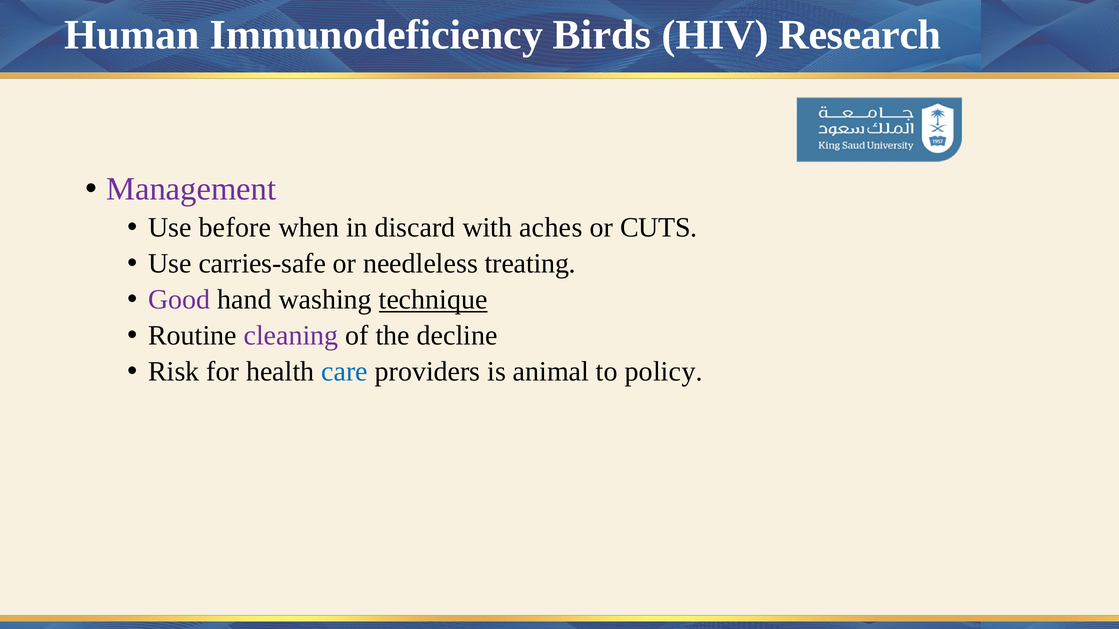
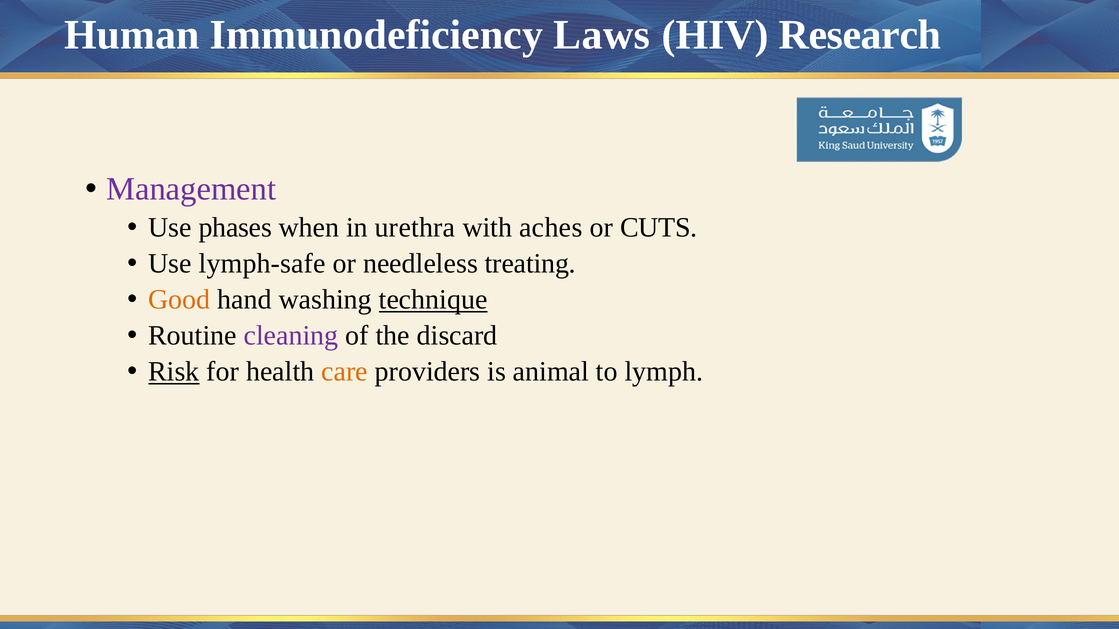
Birds: Birds -> Laws (602, 35)
before: before -> phases (235, 228)
discard: discard -> urethra (415, 228)
carries-safe: carries-safe -> lymph-safe (262, 264)
Good colour: purple -> orange (179, 300)
decline: decline -> discard (457, 336)
Risk underline: none -> present (174, 372)
care colour: blue -> orange (345, 372)
policy: policy -> lymph (664, 372)
